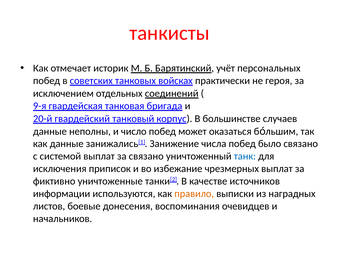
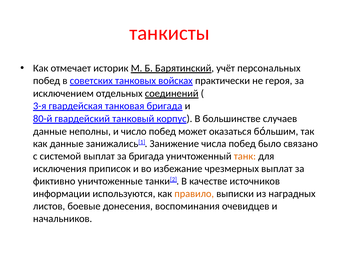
9-я: 9-я -> 3-я (40, 106)
20-й: 20-й -> 80-й (43, 118)
за связано: связано -> бригада (146, 156)
танк colour: blue -> orange (245, 156)
